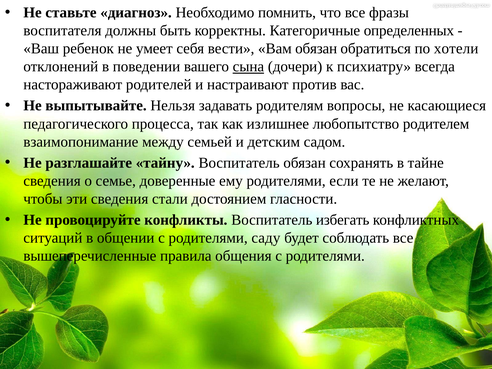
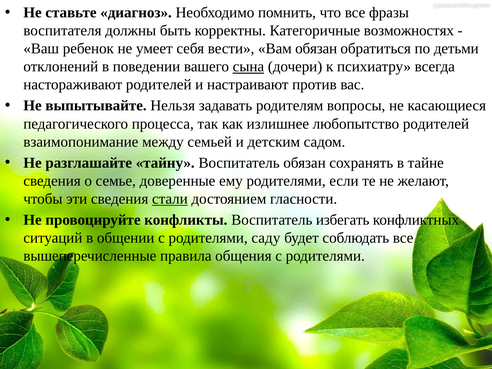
определенных: определенных -> возможностях (409, 31)
хотели: хотели -> детьми (456, 49)
любопытство родителем: родителем -> родителей (436, 124)
стали underline: none -> present (170, 199)
